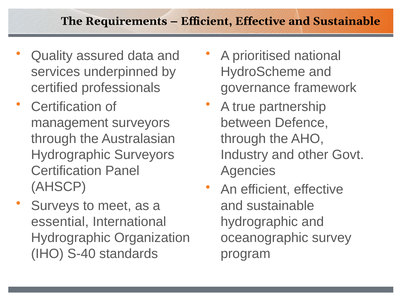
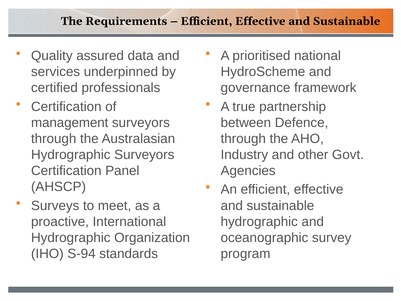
essential: essential -> proactive (60, 221)
S-40: S-40 -> S-94 (82, 254)
